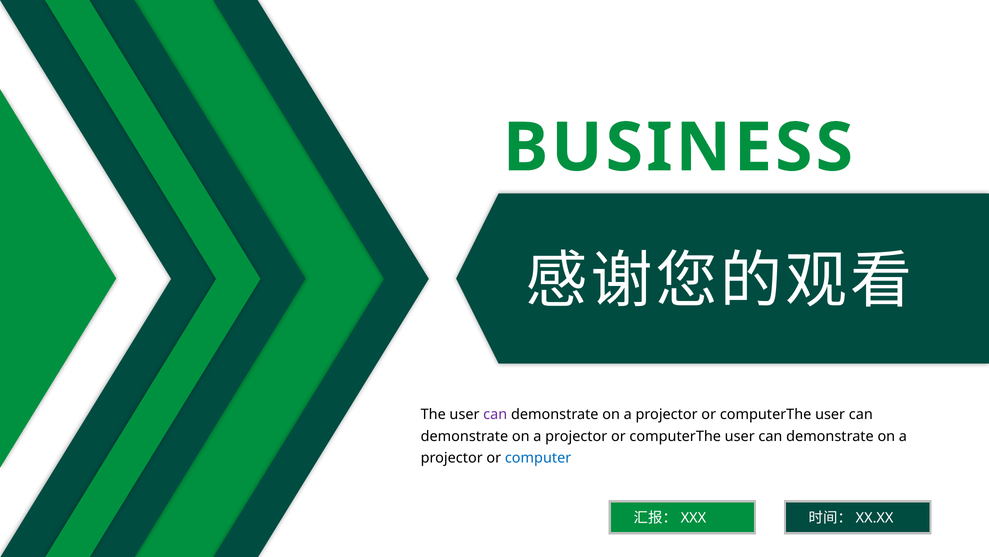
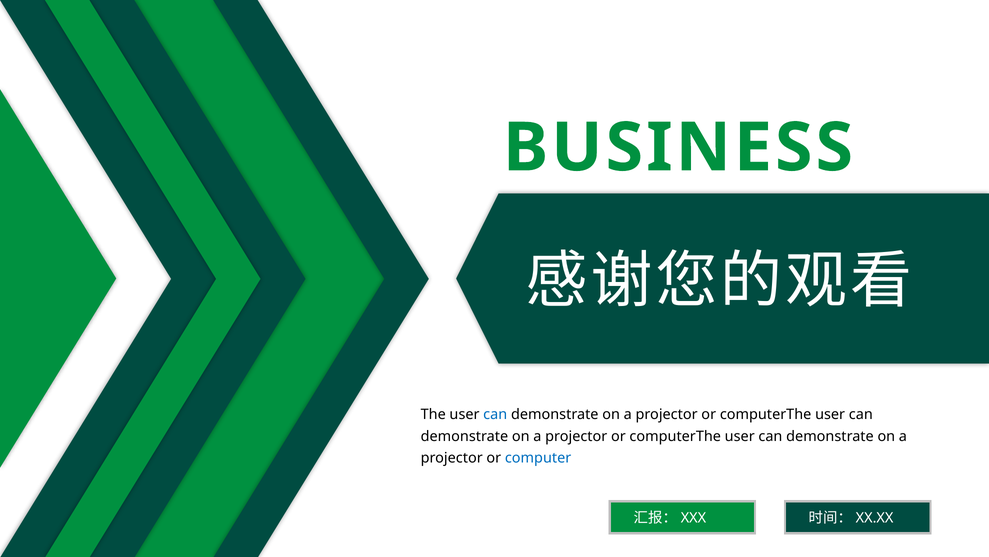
can colour: purple -> blue (495, 414)
